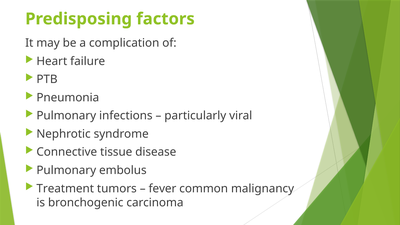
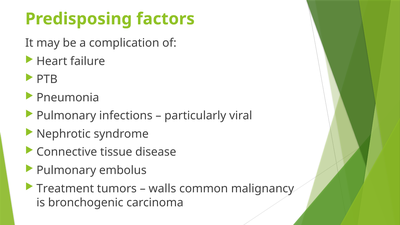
fever: fever -> walls (162, 188)
